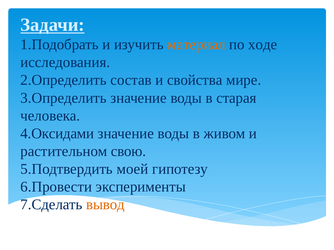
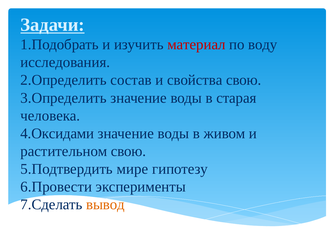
материал colour: orange -> red (196, 45)
ходе: ходе -> воду (263, 45)
свойства мире: мире -> свою (244, 80)
моей: моей -> мире (132, 169)
